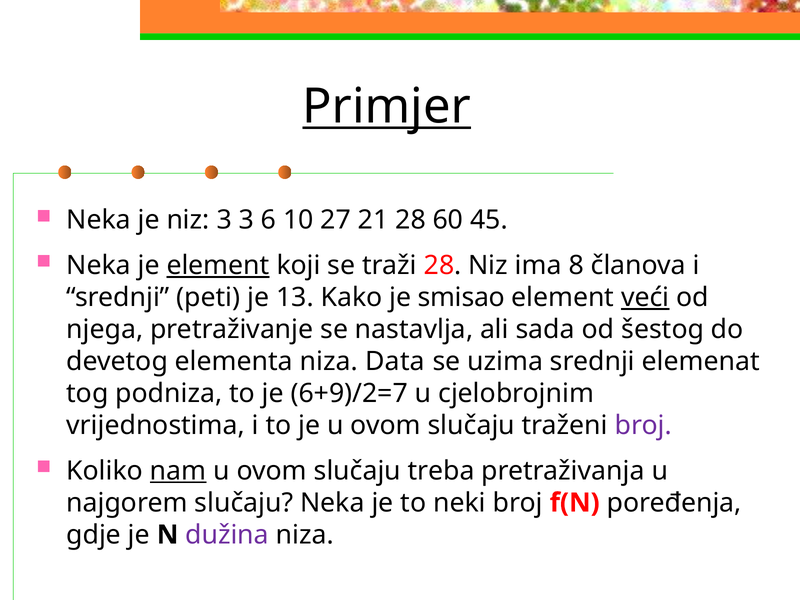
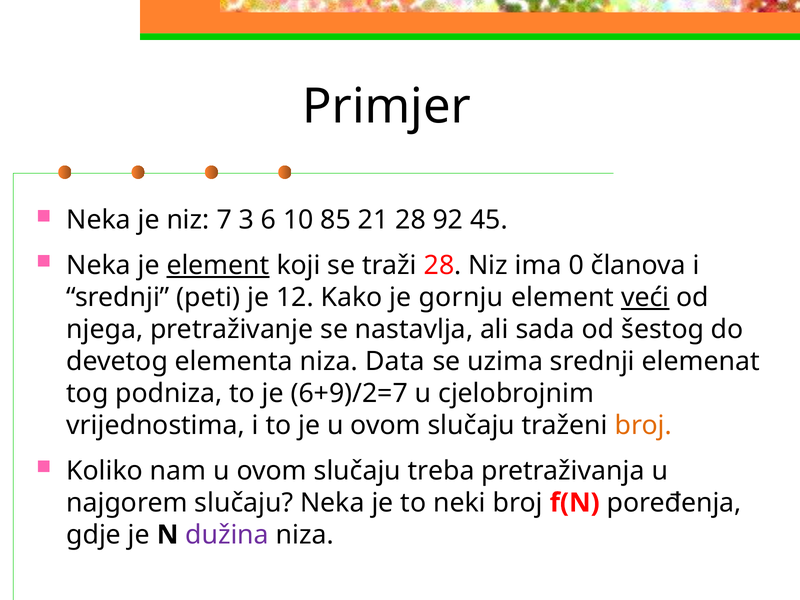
Primjer underline: present -> none (387, 107)
niz 3: 3 -> 7 (224, 220)
27: 27 -> 85 (336, 220)
60: 60 -> 92 (448, 220)
8: 8 -> 0 (576, 265)
13: 13 -> 12 (295, 297)
smisao: smisao -> gornju (461, 297)
broj colour: purple -> orange (643, 425)
nam underline: present -> none (178, 471)
